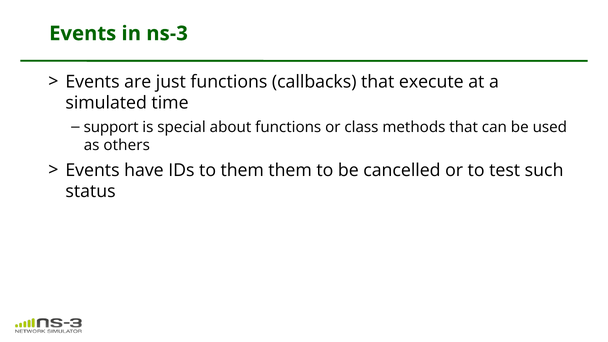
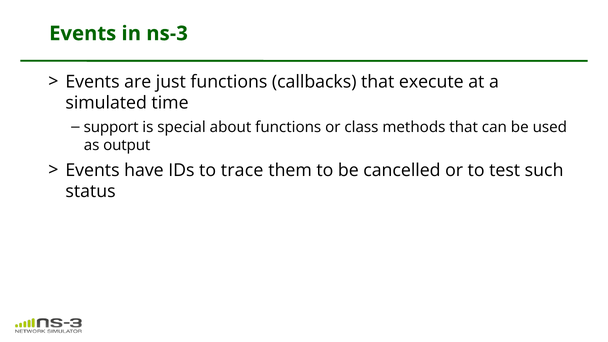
others: others -> output (127, 145)
to them: them -> trace (242, 170)
